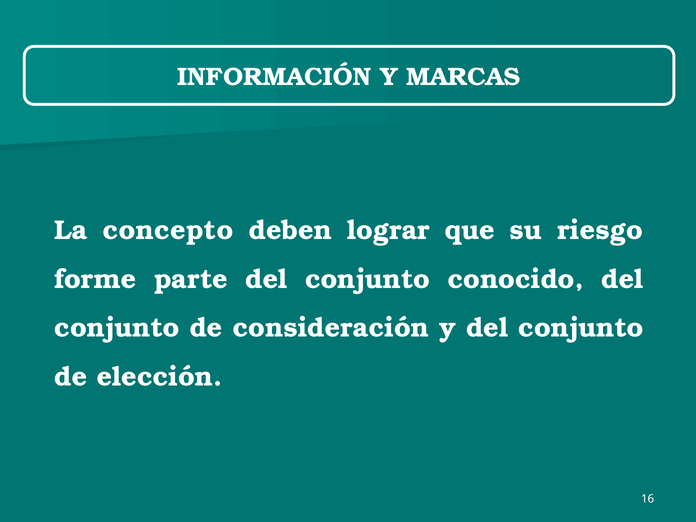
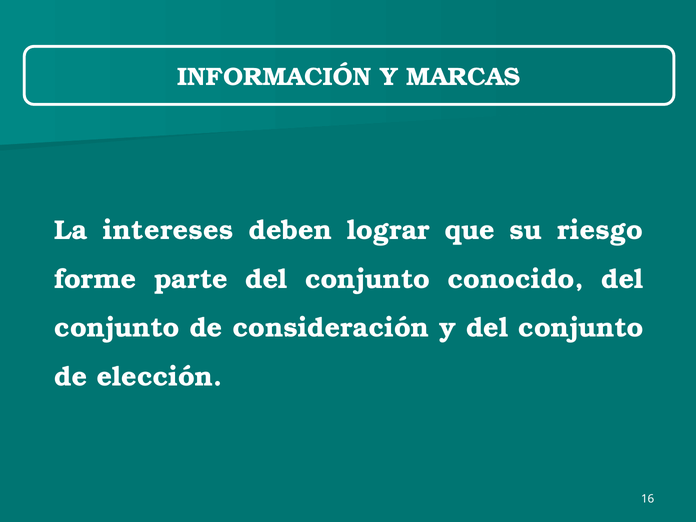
concepto: concepto -> intereses (168, 231)
